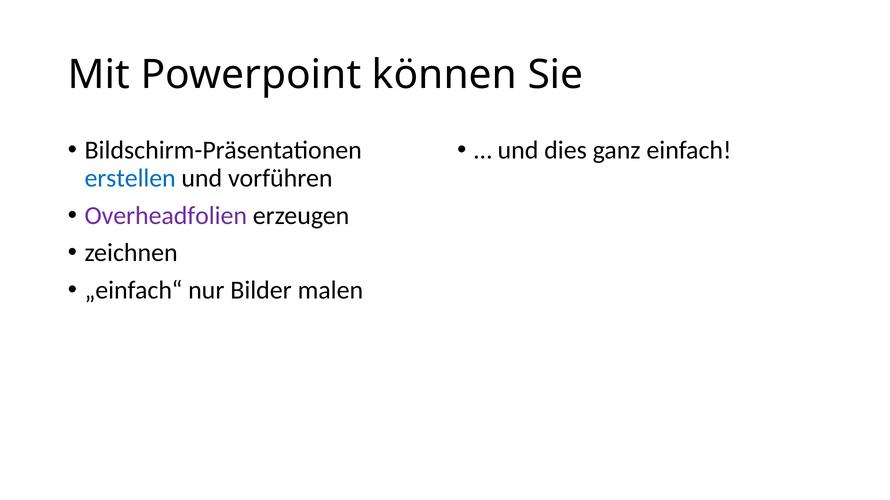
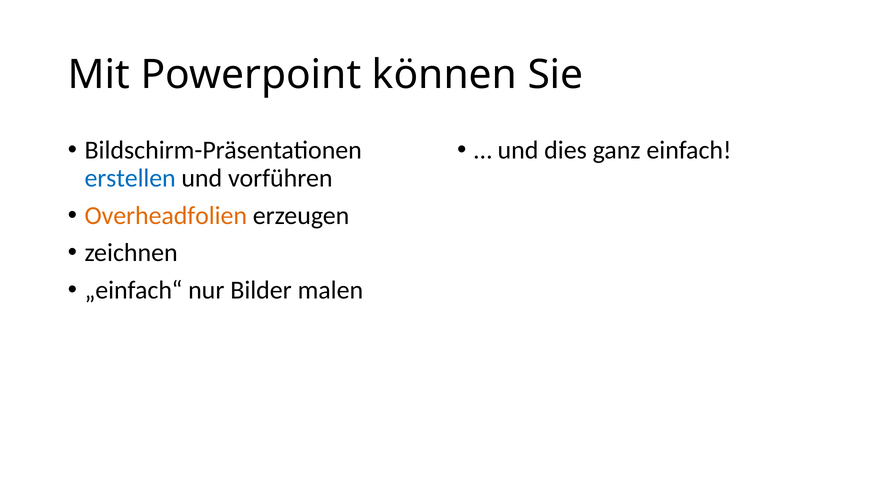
Overheadfolien colour: purple -> orange (166, 216)
